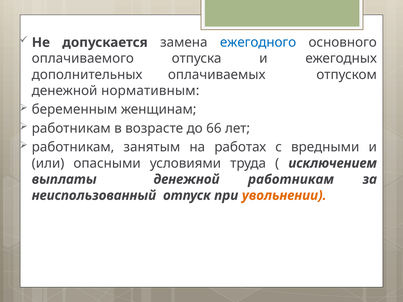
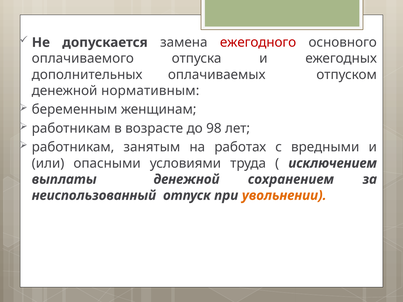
ежегодного colour: blue -> red (258, 42)
66: 66 -> 98 (214, 128)
денежной работникам: работникам -> сохранением (291, 180)
